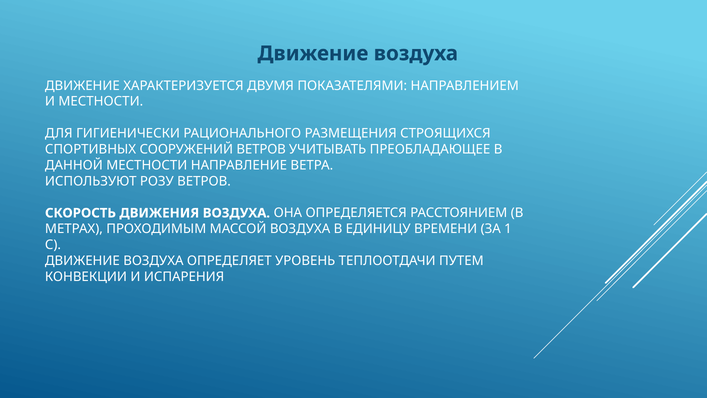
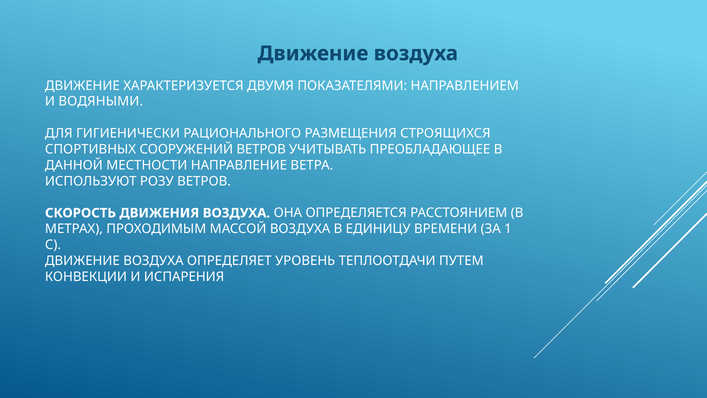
И МЕСТНОСТИ: МЕСТНОСТИ -> ВОДЯНЫМИ (101, 102)
